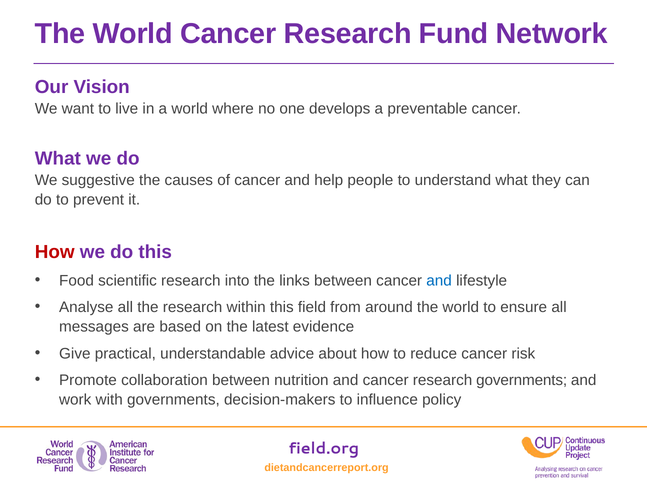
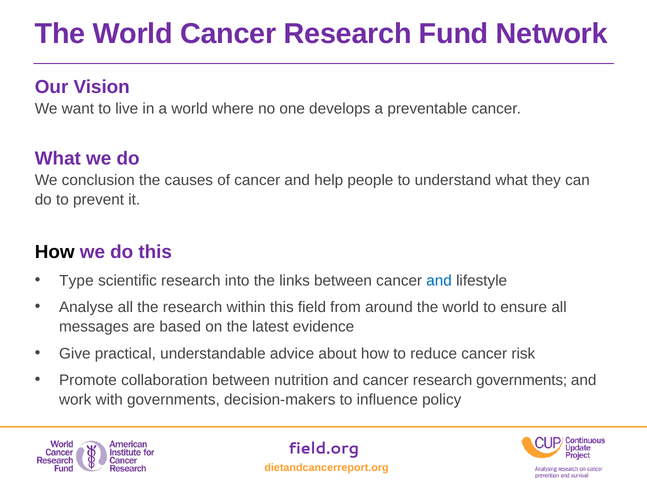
suggestive: suggestive -> conclusion (98, 180)
How colour: red -> black (55, 252)
Food: Food -> Type (76, 281)
